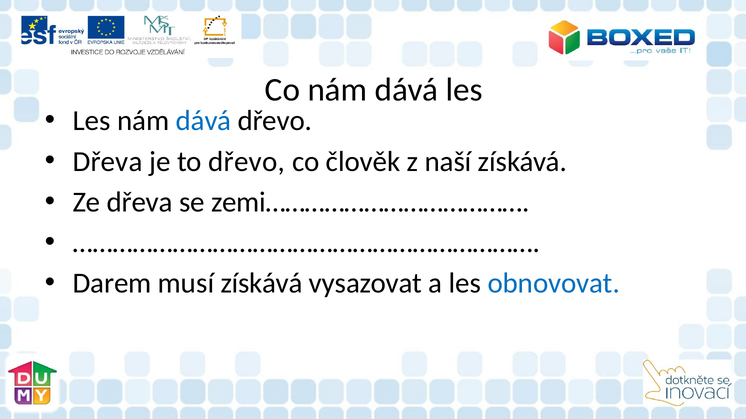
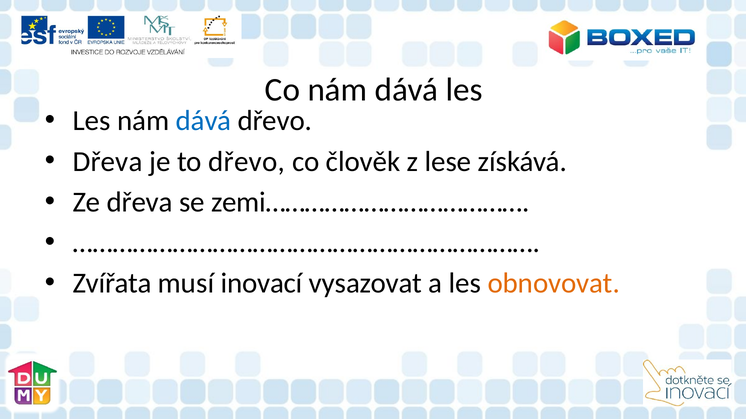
naší: naší -> lese (448, 162)
Darem: Darem -> Zvířata (112, 284)
musí získává: získává -> inovací (262, 284)
obnovovat colour: blue -> orange (554, 284)
